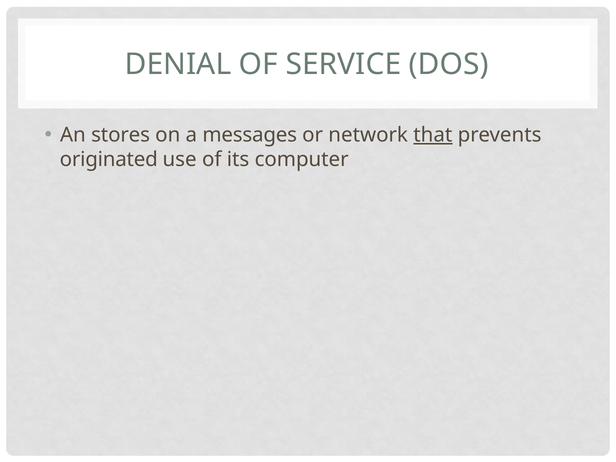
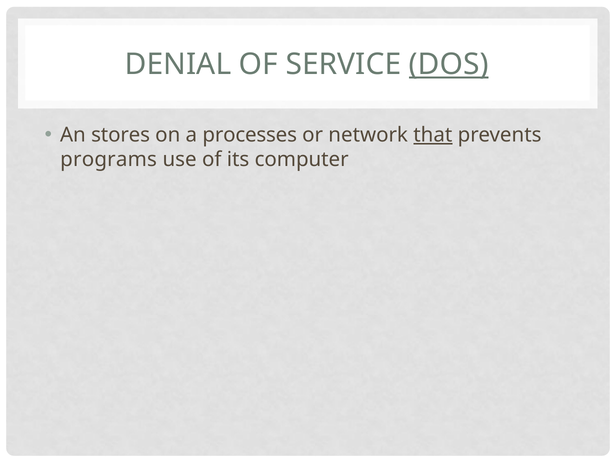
DOS underline: none -> present (449, 65)
messages: messages -> processes (250, 135)
originated: originated -> programs (109, 160)
